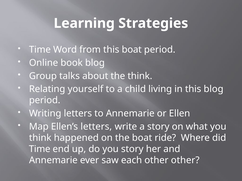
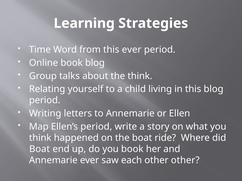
this boat: boat -> ever (132, 50)
Ellen’s letters: letters -> period (96, 127)
Time: Time -> Boat (40, 149)
you story: story -> book (132, 149)
